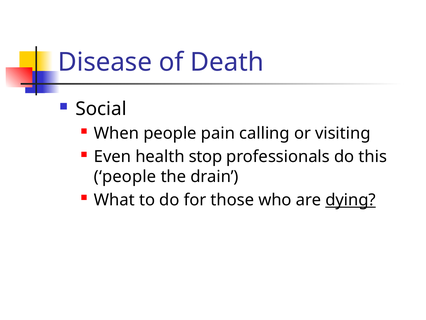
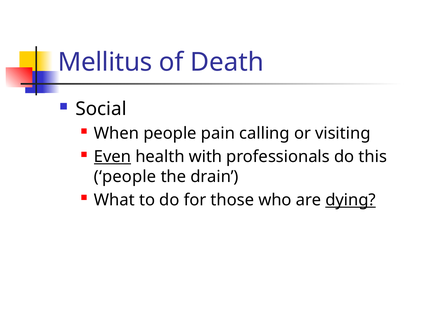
Disease: Disease -> Mellitus (105, 62)
Even underline: none -> present (113, 156)
stop: stop -> with (206, 156)
